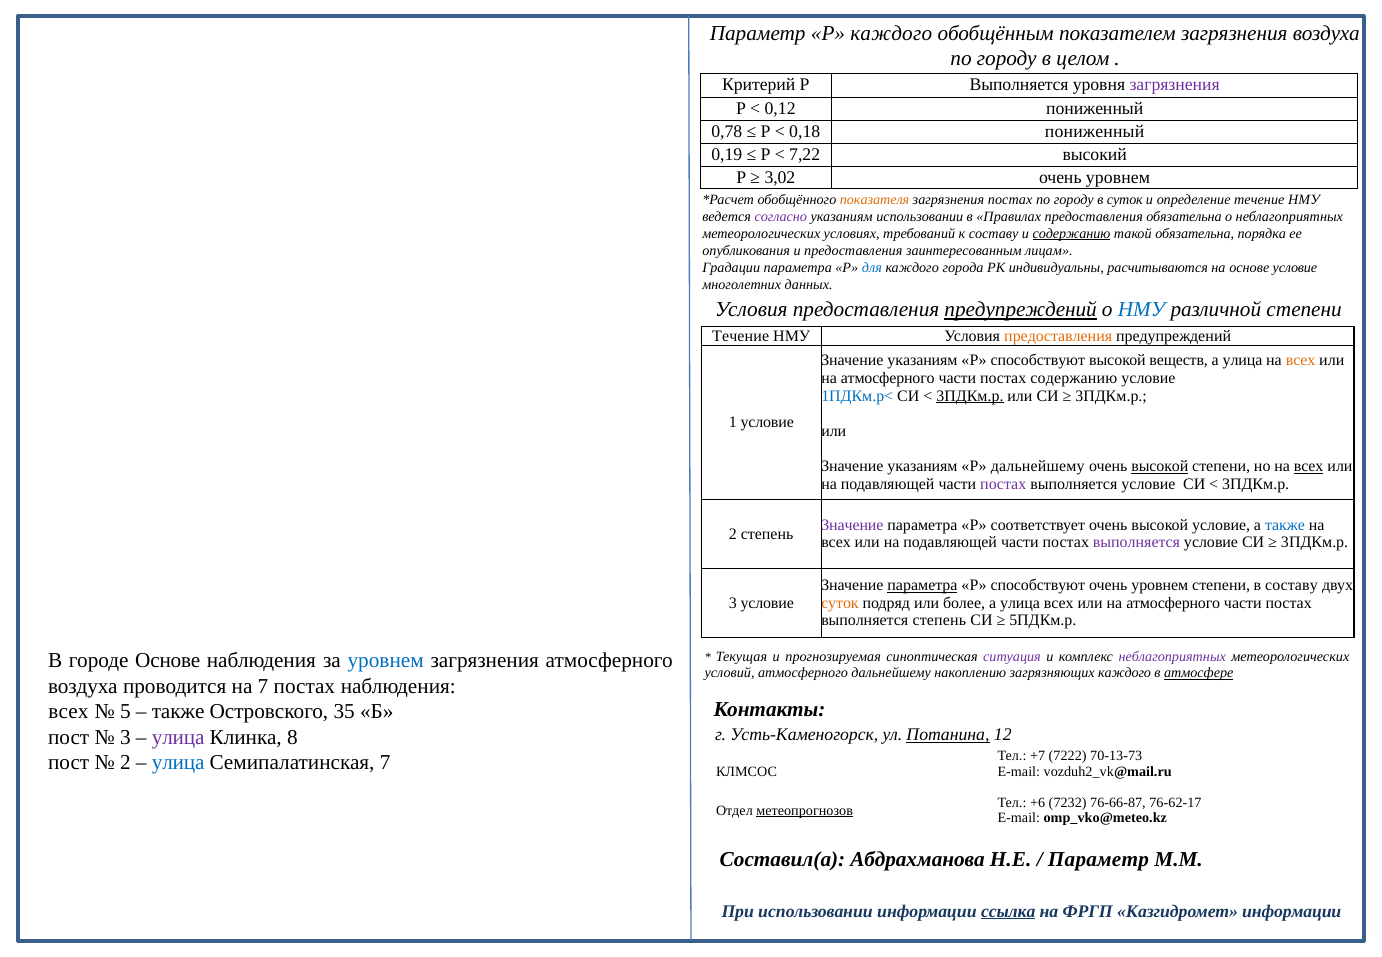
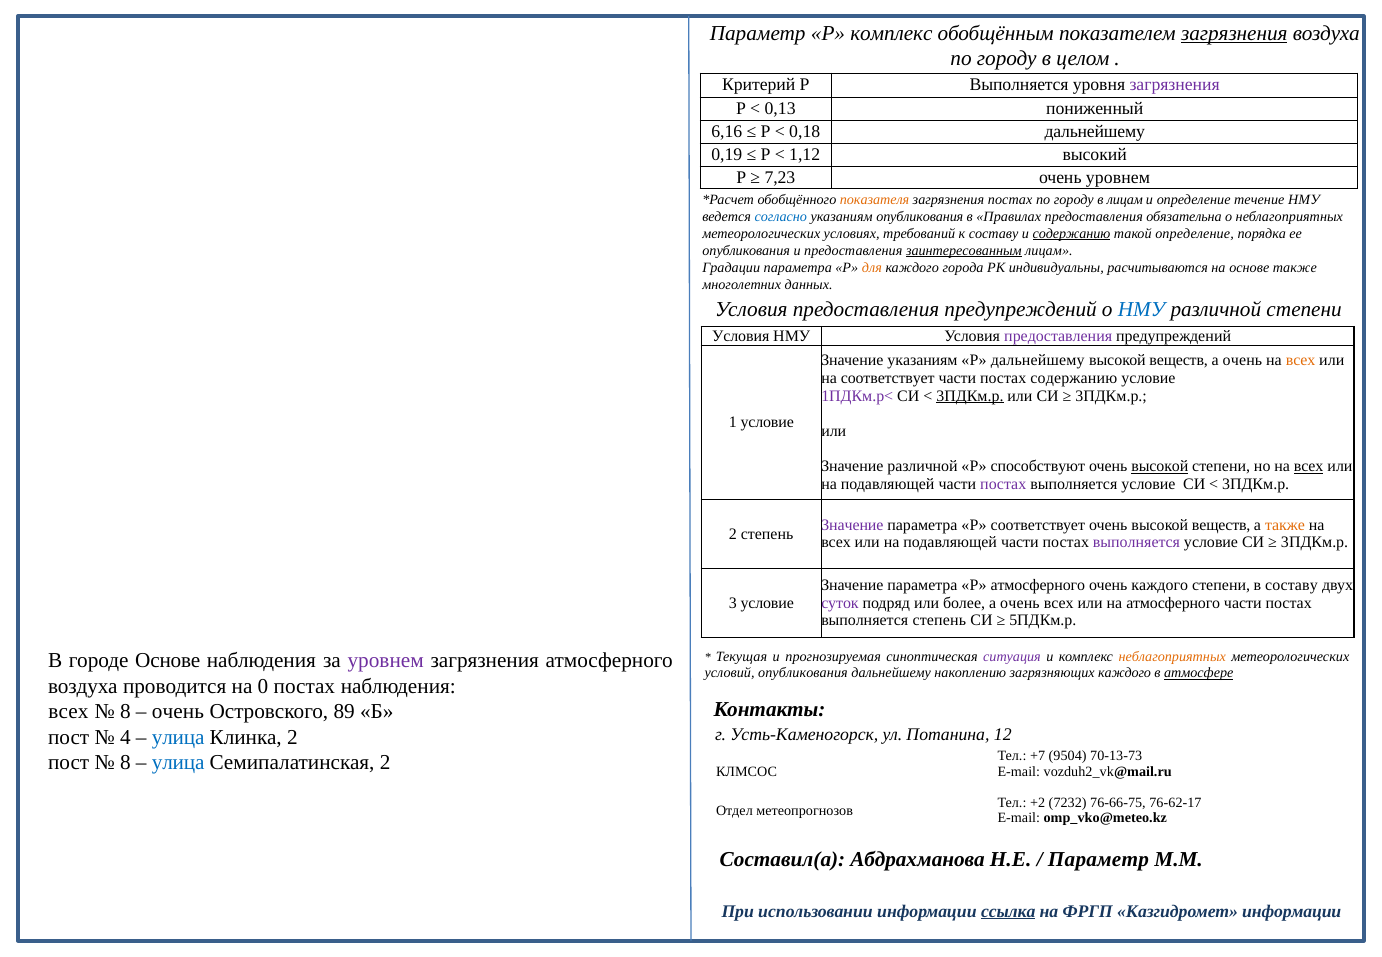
Р каждого: каждого -> комплекс (891, 33)
загрязнения underline: none -> present (1234, 33)
0,12: 0,12 -> 0,13 (780, 109)
0,78: 0,78 -> 6,16 (727, 132)
0,18 пониженный: пониженный -> дальнейшему (1095, 132)
7,22: 7,22 -> 1,12 (805, 154)
3,02: 3,02 -> 7,23 (780, 177)
в суток: суток -> лицам (1125, 200)
согласно colour: purple -> blue (781, 217)
указаниям использовании: использовании -> опубликования (920, 217)
такой обязательна: обязательна -> определение (1195, 234)
заинтересованным underline: none -> present (964, 251)
для colour: blue -> orange (872, 268)
основе условие: условие -> также (1295, 268)
предупреждений underline: present -> none (1021, 310)
Течение: Течение -> Условия (741, 336)
предоставления colour: orange -> purple (1058, 336)
способствуют: способствуют -> дальнейшему (1038, 360)
улица: улица -> очень (1242, 360)
атмосферного: атмосферного -> соответствует (888, 378)
1ПДКм.р< colour: blue -> purple (857, 396)
указаниям: указаниям -> различной (923, 467)
Р дальнейшему: дальнейшему -> способствуют (1038, 467)
очень высокой условие: условие -> веществ (1221, 525)
также colour: blue -> orange (1285, 525)
параметра underline: present -> none (922, 585)
способствуют: способствуют -> атмосферного (1038, 585)
уровнем: уровнем -> каждого (1160, 585)
суток colour: orange -> purple (840, 603)
более а улица: улица -> очень (1020, 603)
уровнем colour: blue -> purple (386, 660)
неблагоприятных colour: purple -> orange (1172, 656)
условий атмосферного: атмосферного -> опубликования (803, 673)
на 7: 7 -> 0 (263, 686)
5: 5 -> 8 (125, 711)
также: также -> очень (178, 711)
35: 35 -> 89 (344, 711)
Потанина underline: present -> none (948, 735)
3: 3 -> 4 (125, 737)
улица colour: purple -> blue (178, 737)
Клинка 8: 8 -> 2 (292, 737)
7222: 7222 -> 9504 (1068, 756)
2: 2 -> 8 (125, 763)
Семипалатинская 7: 7 -> 2 (385, 763)
+6: +6 -> +2 (1038, 802)
76-66-87: 76-66-87 -> 76-66-75 (1118, 802)
метеопрогнозов underline: present -> none (805, 810)
